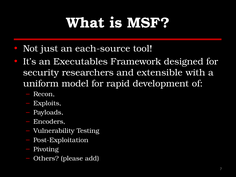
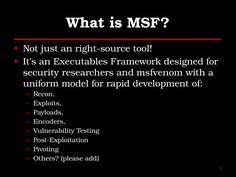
each-source: each-source -> right-source (103, 49)
extensible: extensible -> msfvenom (160, 73)
